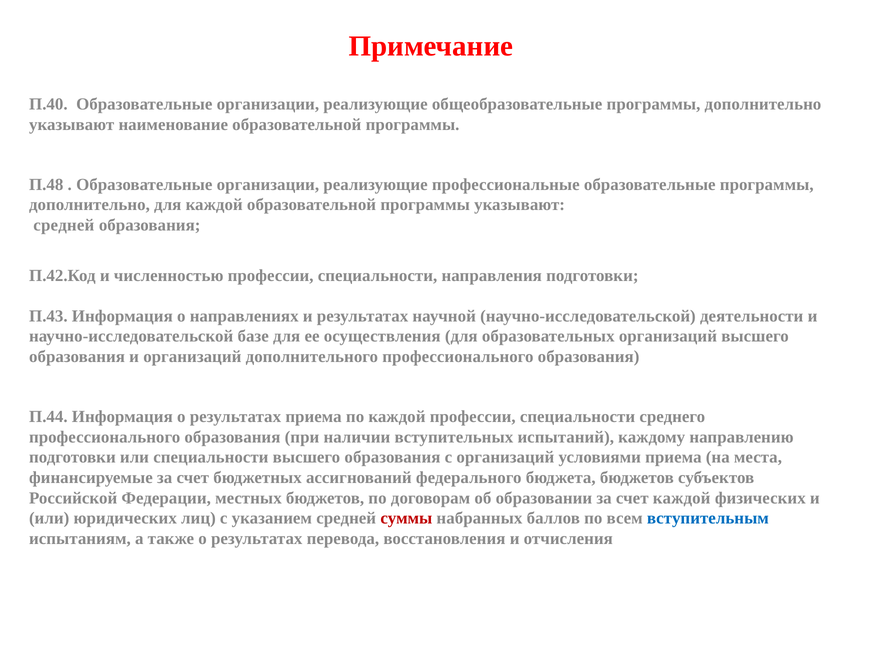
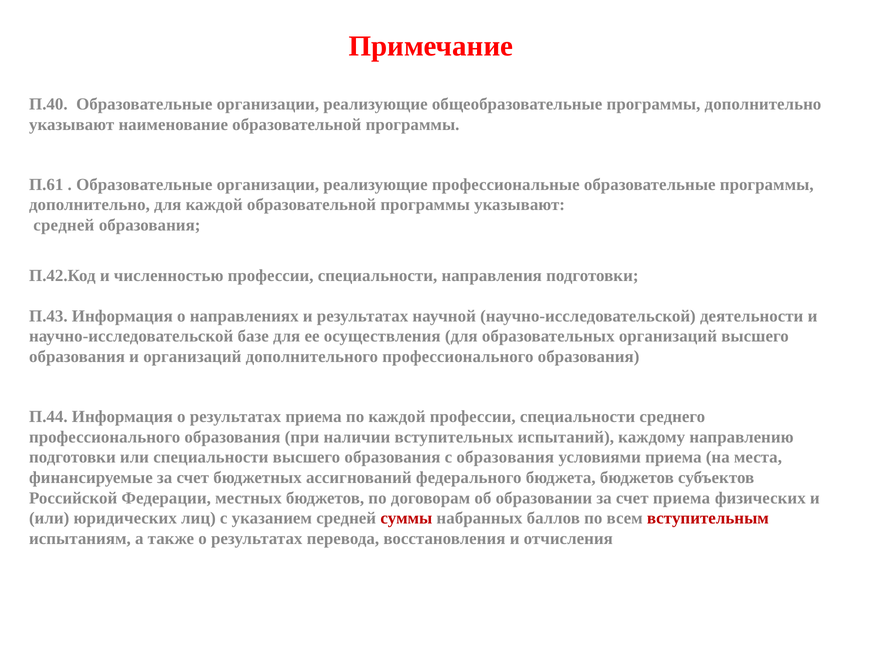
П.48: П.48 -> П.61 (46, 184)
с организаций: организаций -> образования (505, 457)
счет каждой: каждой -> приема (682, 498)
вступительным colour: blue -> red (708, 518)
